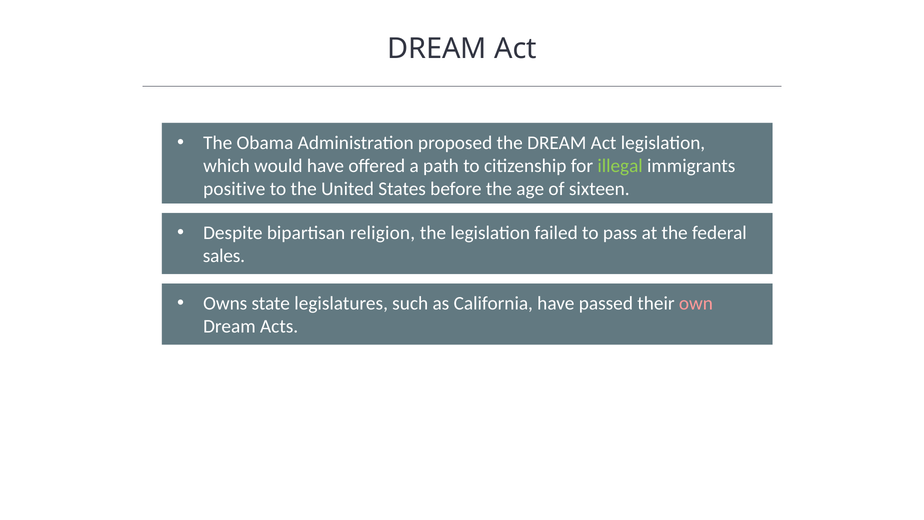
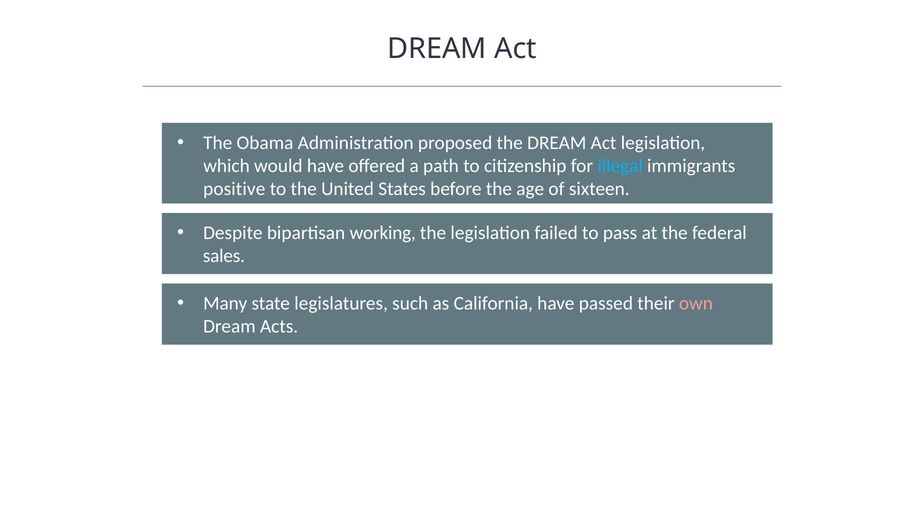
illegal colour: light green -> light blue (620, 166)
religion: religion -> working (383, 233)
Owns: Owns -> Many (225, 303)
